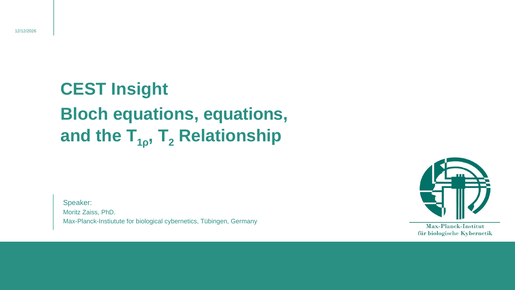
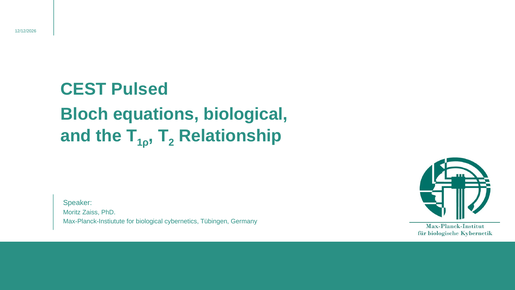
Insight: Insight -> Pulsed (140, 89)
equations equations: equations -> biological (246, 114)
